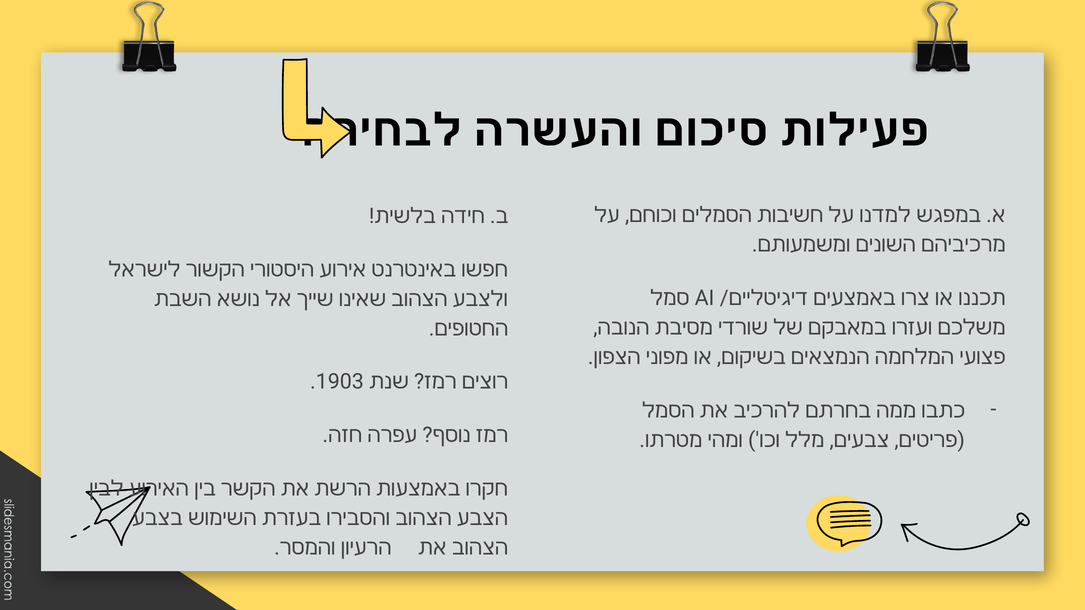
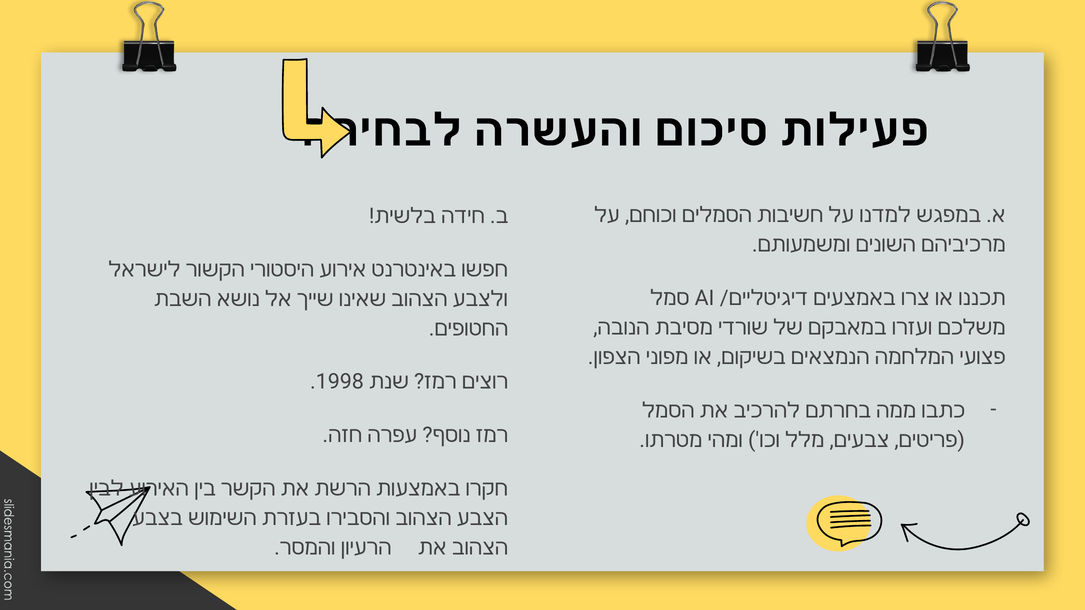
1903: 1903 -> 1998 (340, 382)
